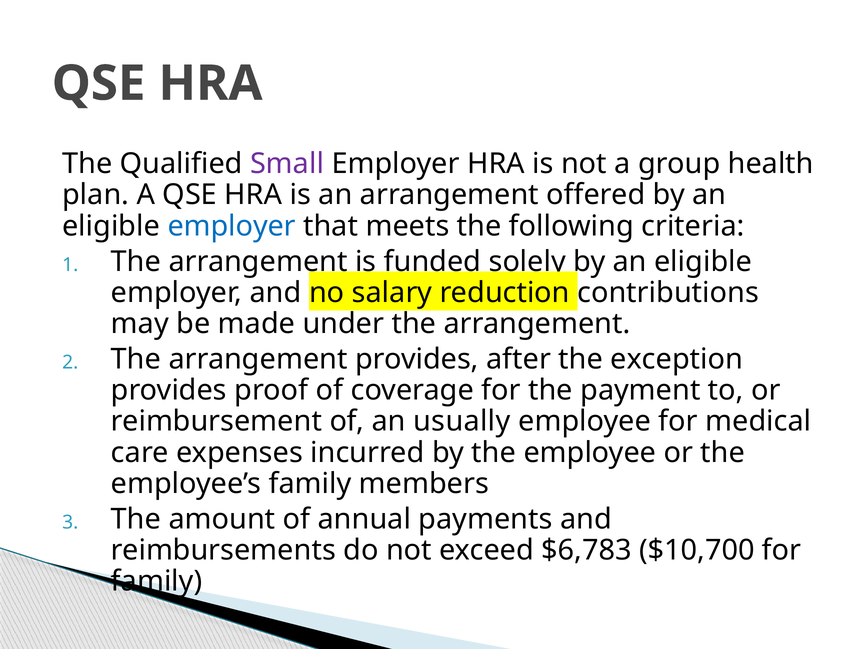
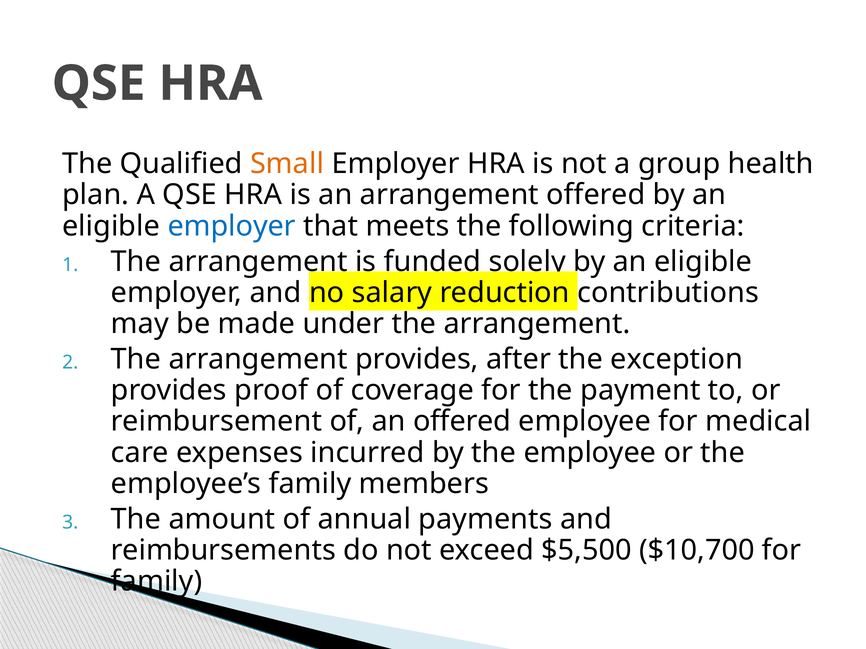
Small colour: purple -> orange (287, 164)
an usually: usually -> offered (462, 422)
$6,783: $6,783 -> $5,500 (587, 551)
